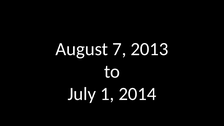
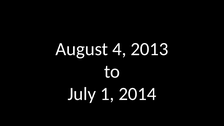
7: 7 -> 4 (119, 49)
